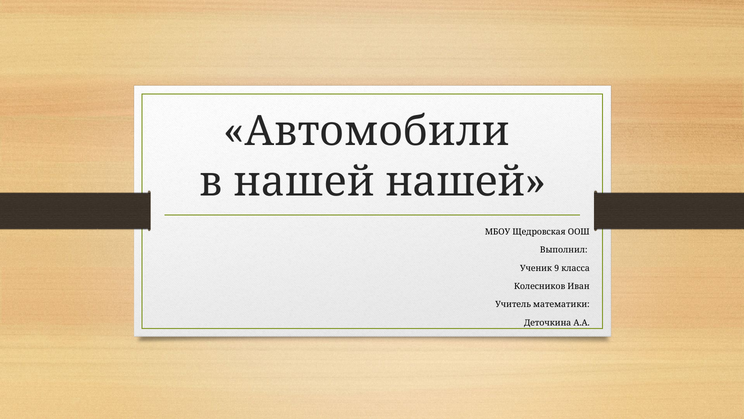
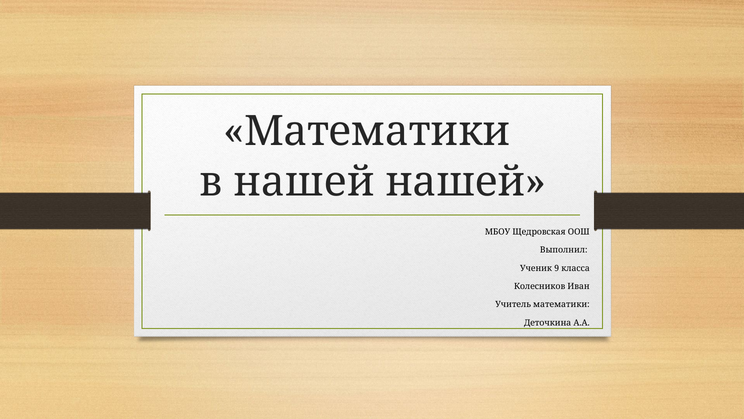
Автомобили: Автомобили -> Математики (367, 131)
